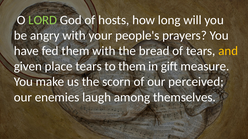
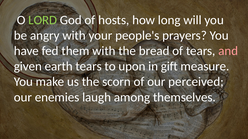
and colour: yellow -> pink (228, 51)
place: place -> earth (59, 67)
to them: them -> upon (132, 67)
